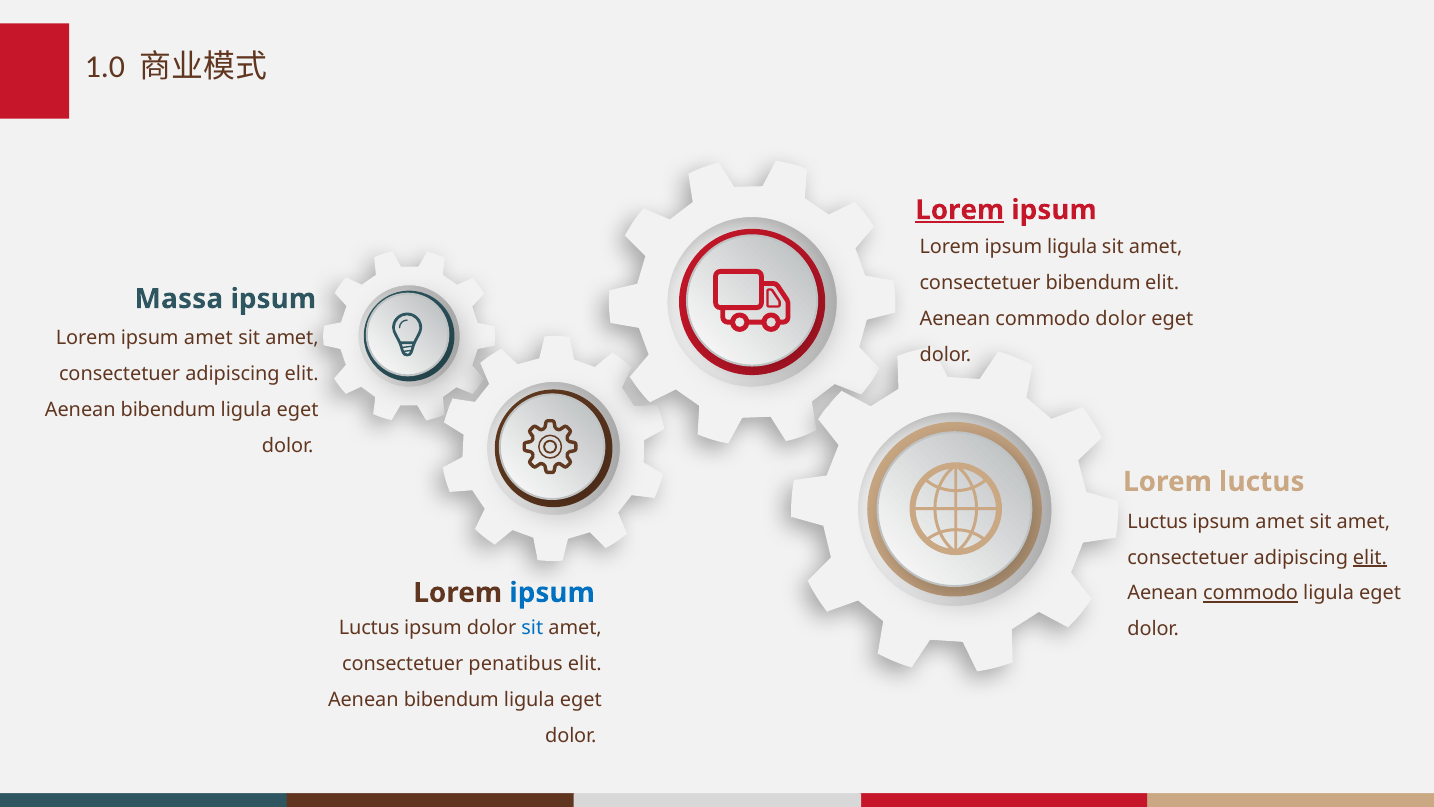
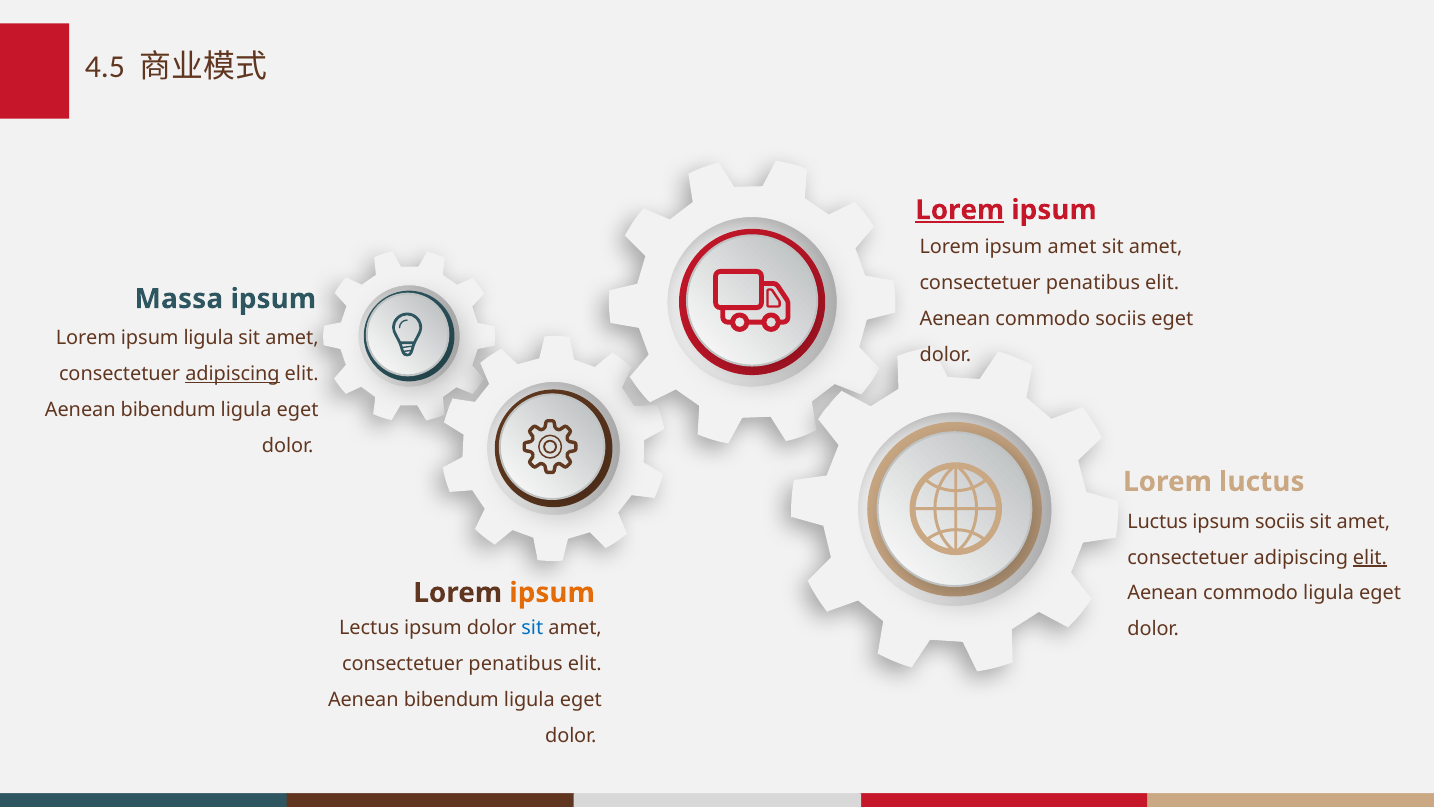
1.0: 1.0 -> 4.5 (105, 67)
ipsum ligula: ligula -> amet (1072, 247)
bibendum: bibendum -> penatibus (1093, 283)
commodo dolor: dolor -> sociis (1121, 319)
Lorem ipsum amet: amet -> ligula (209, 338)
adipiscing underline: none -> present (232, 374)
amet: amet -> sociis (1280, 521)
commodo underline: present -> none (1251, 593)
ipsum colour: blue -> orange (552, 593)
Luctus: Luctus -> Lectus (369, 628)
